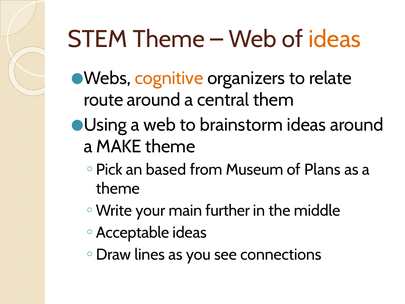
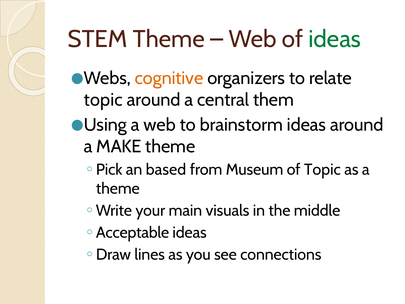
ideas colour: orange -> green (335, 39)
route: route -> topic (103, 100)
of Plans: Plans -> Topic (322, 170)
further: further -> visuals (227, 211)
